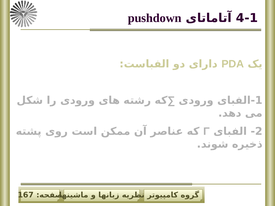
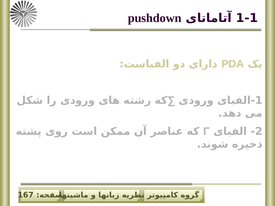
4-1: 4-1 -> 1-1 (247, 18)
